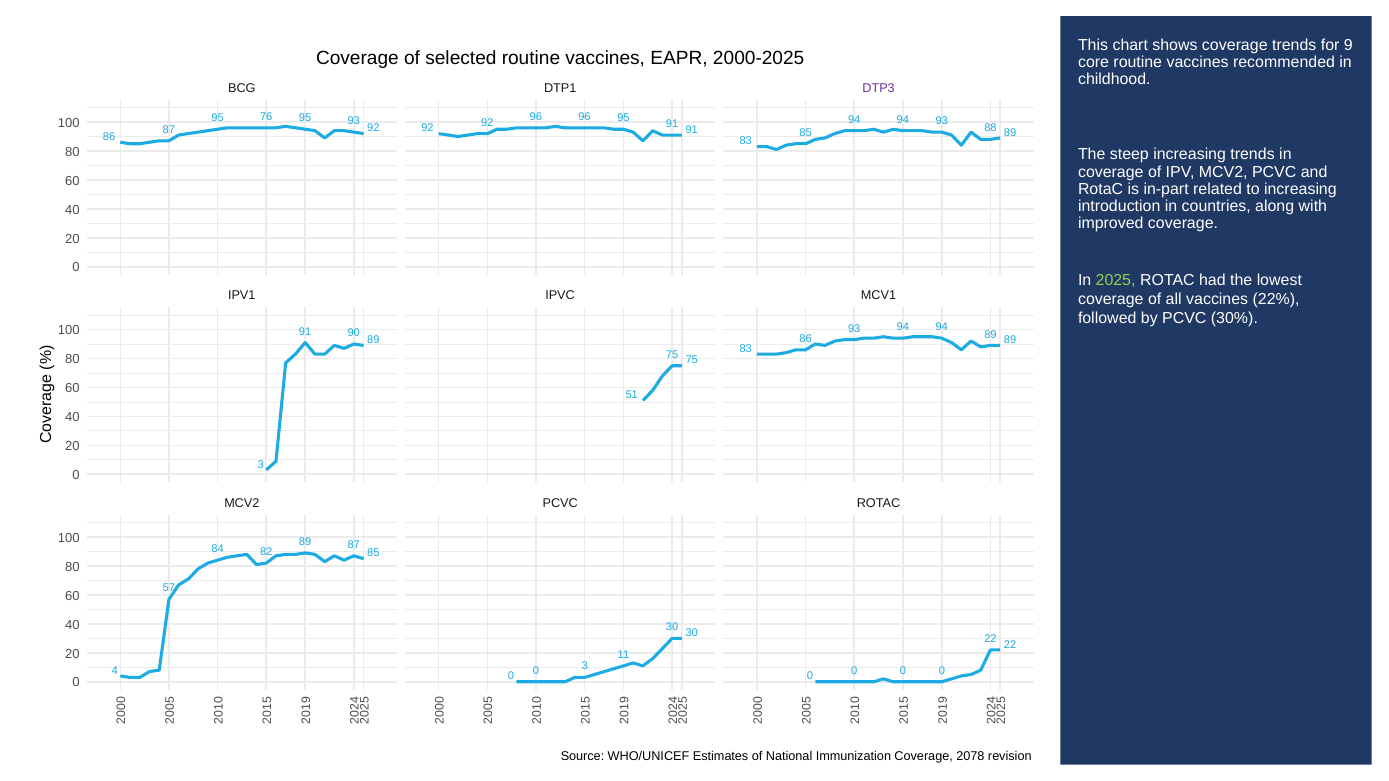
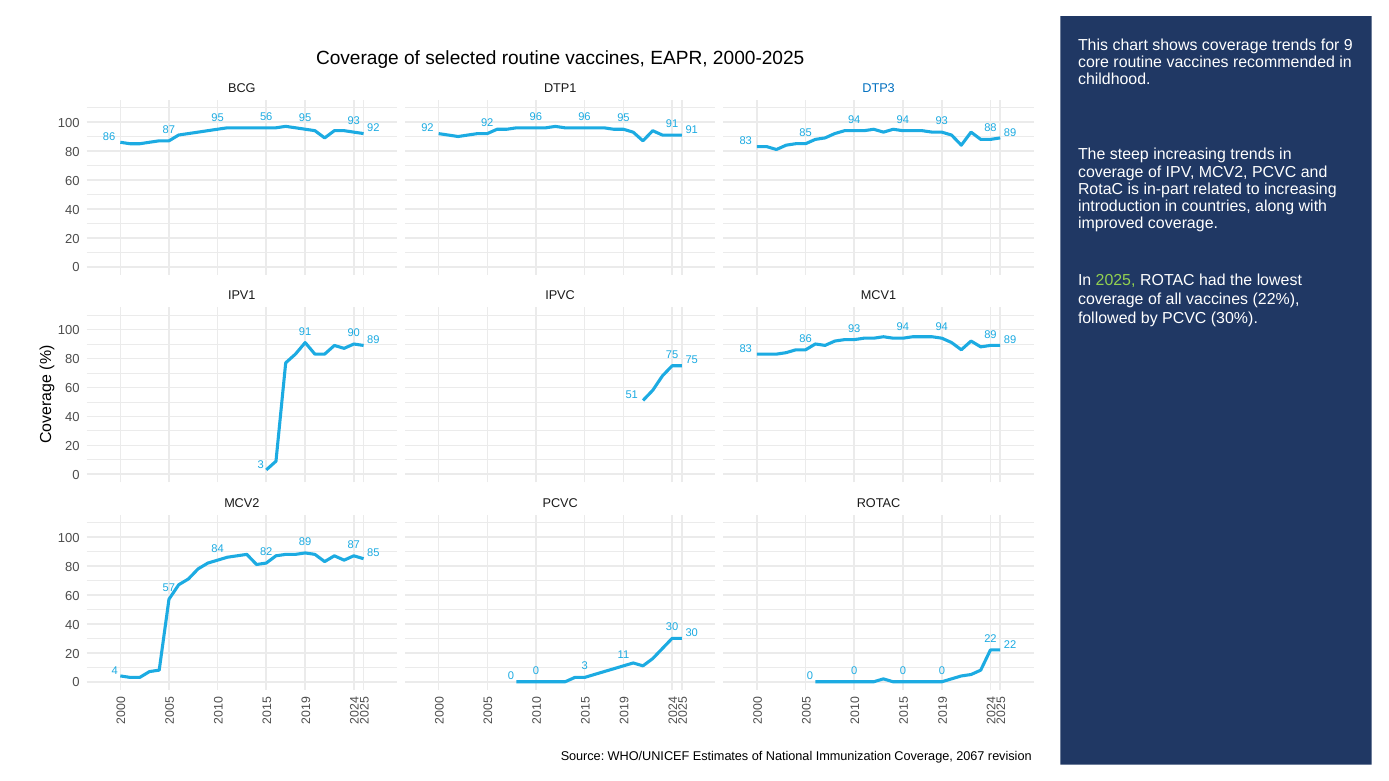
DTP3 colour: purple -> blue (879, 88)
76: 76 -> 56 (266, 117)
2078: 2078 -> 2067 (970, 757)
